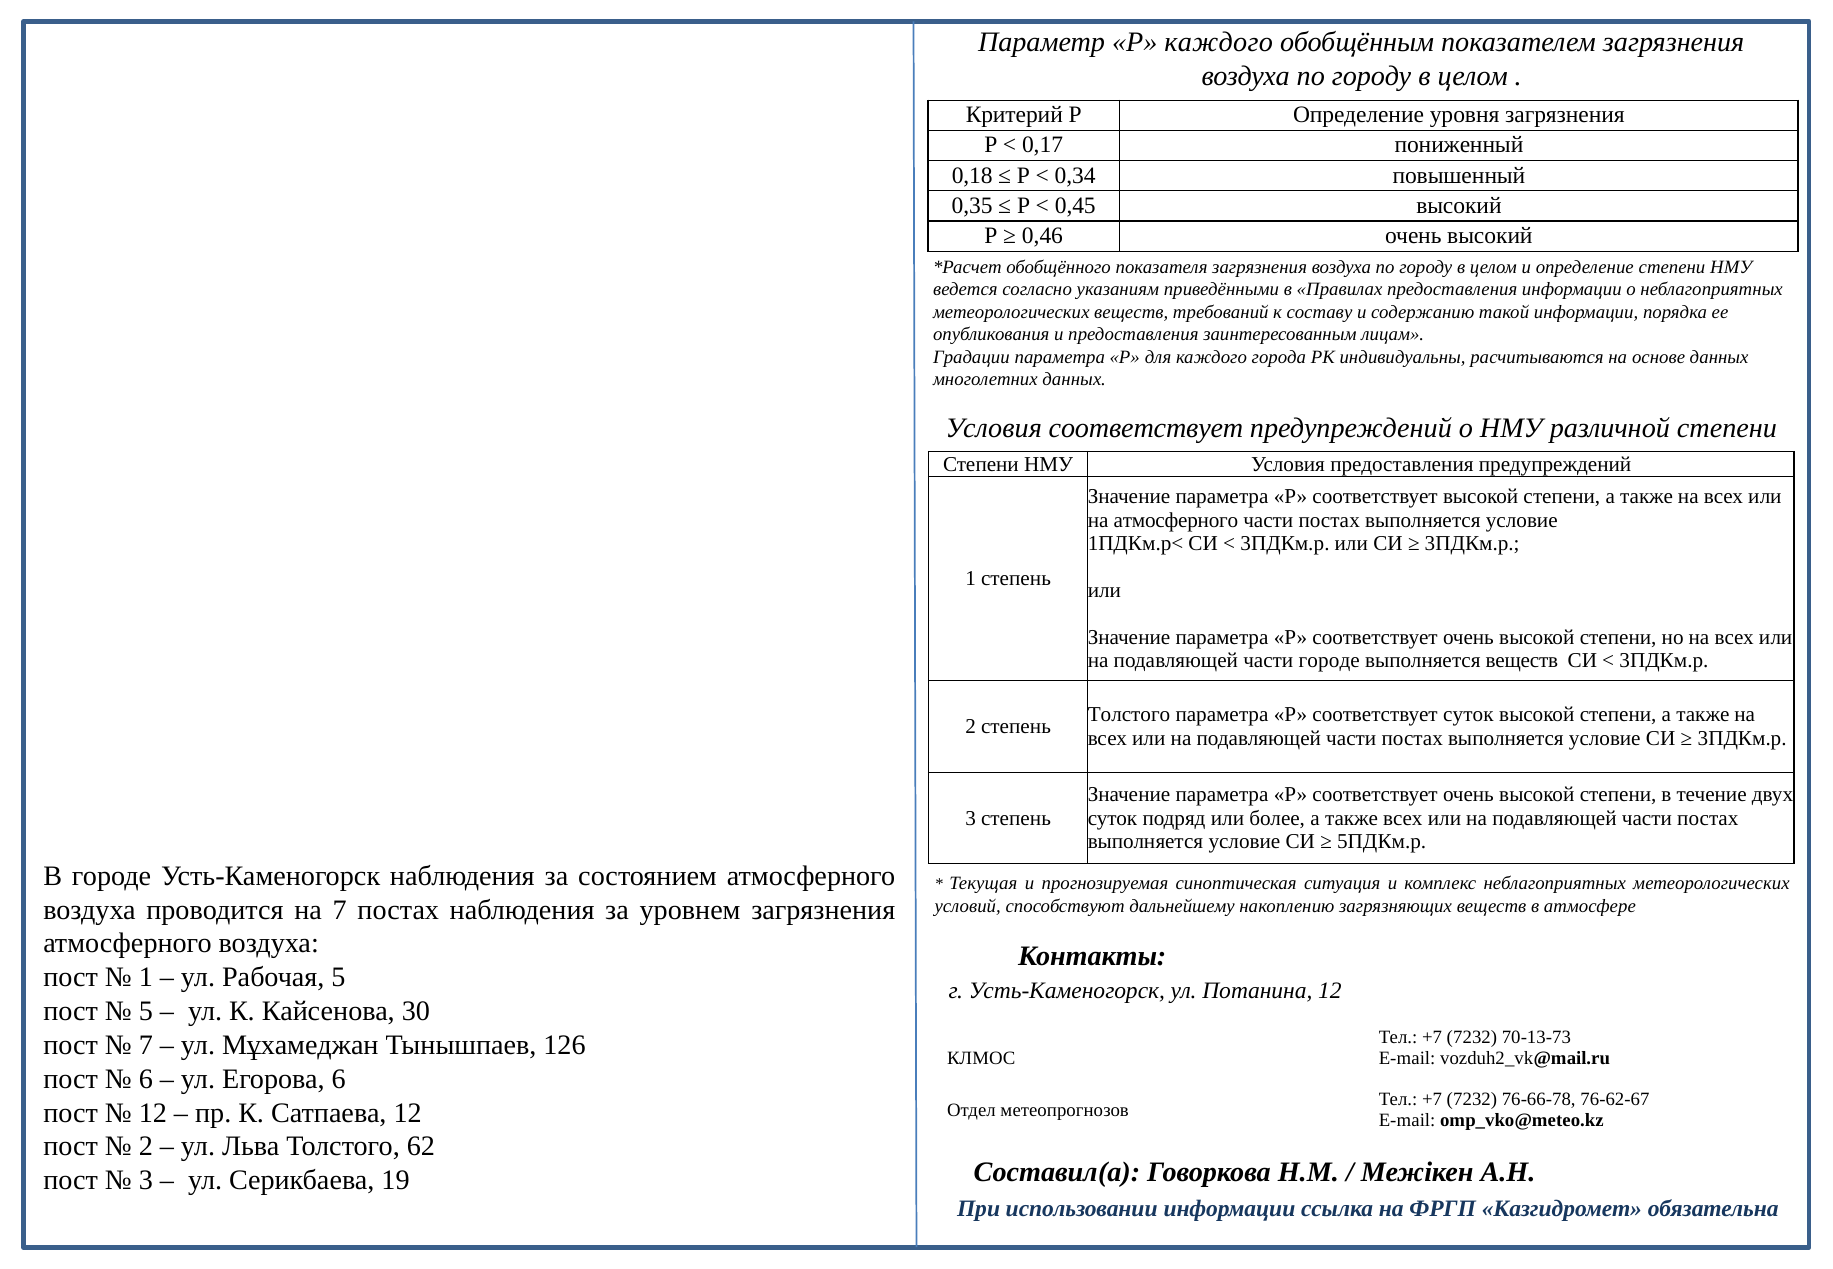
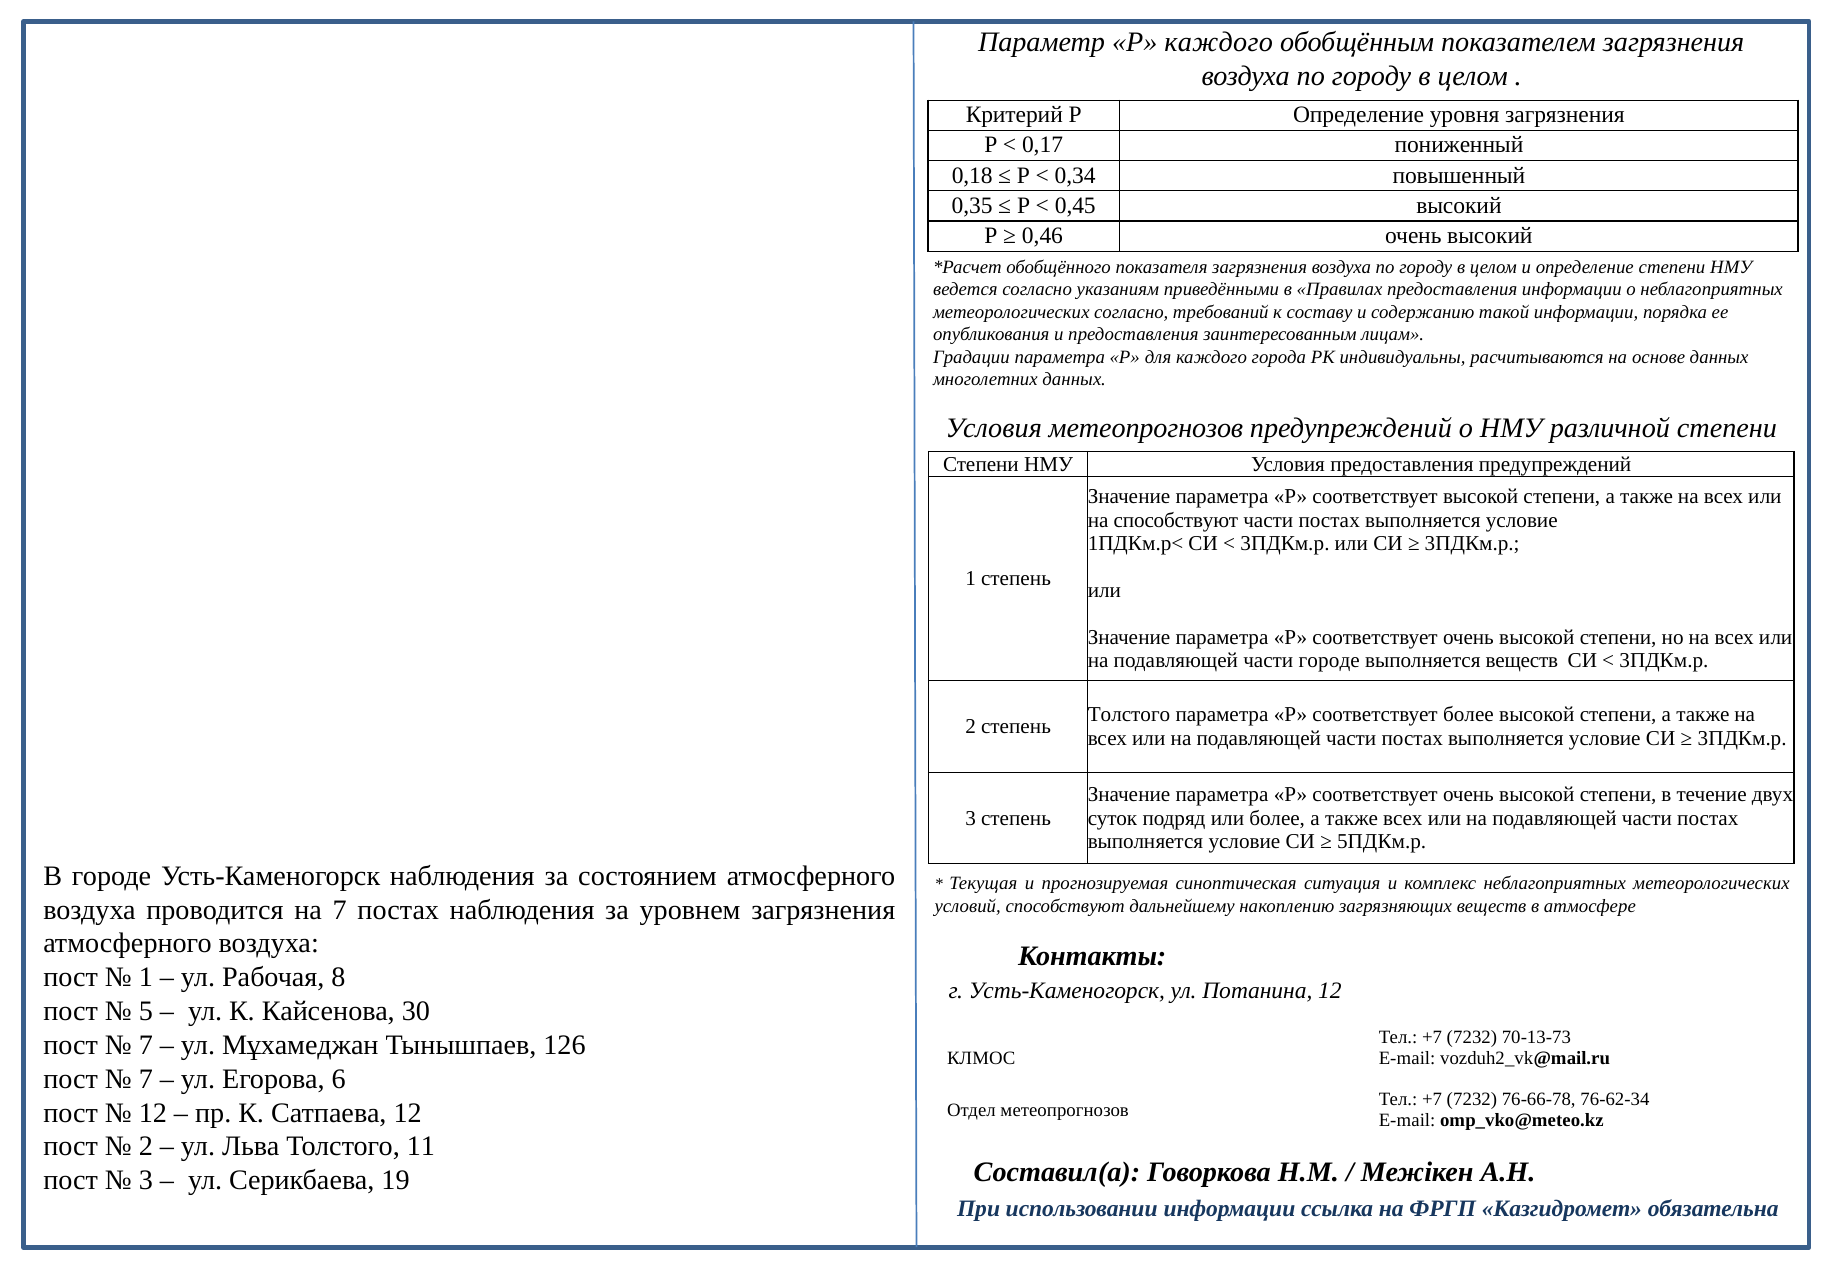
метеорологических веществ: веществ -> согласно (1131, 312)
Условия соответствует: соответствует -> метеопрогнозов (1146, 428)
на атмосферного: атмосферного -> способствуют (1176, 520)
соответствует суток: суток -> более (1468, 715)
Рабочая 5: 5 -> 8 (338, 977)
6: 6 -> 7 (146, 1079)
76-62-67: 76-62-67 -> 76-62-34 (1615, 1100)
62: 62 -> 11 (421, 1147)
